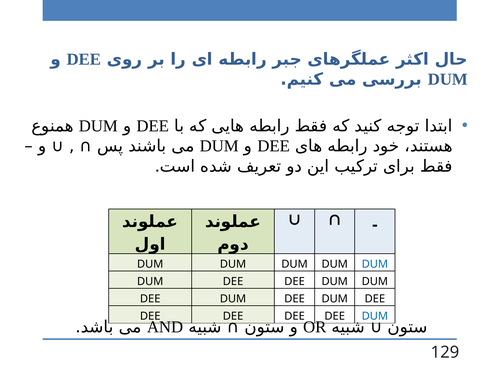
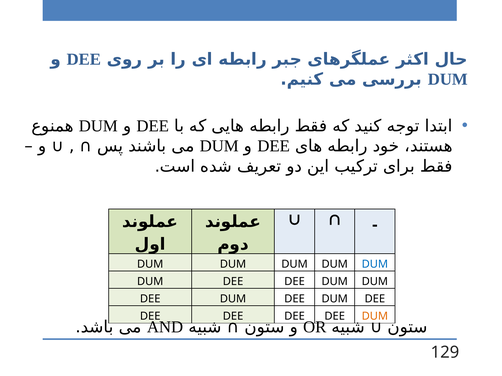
DUM colour: blue -> orange (375, 317)
